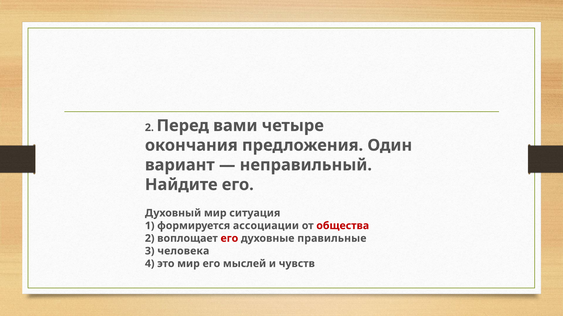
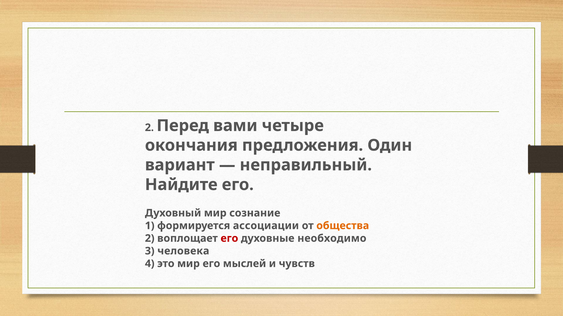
ситуация: ситуация -> сознание (255, 213)
общества colour: red -> orange (343, 226)
правильные: правильные -> необходимо (332, 239)
